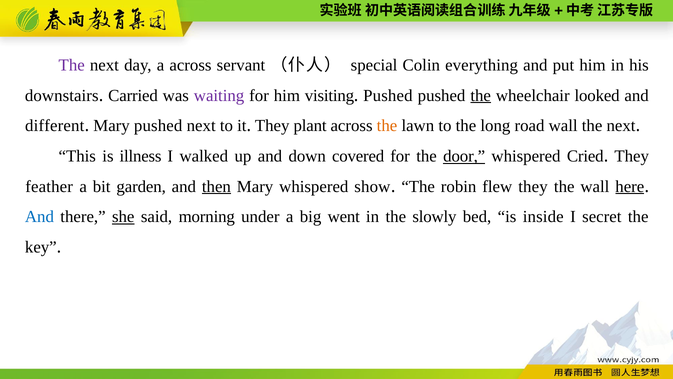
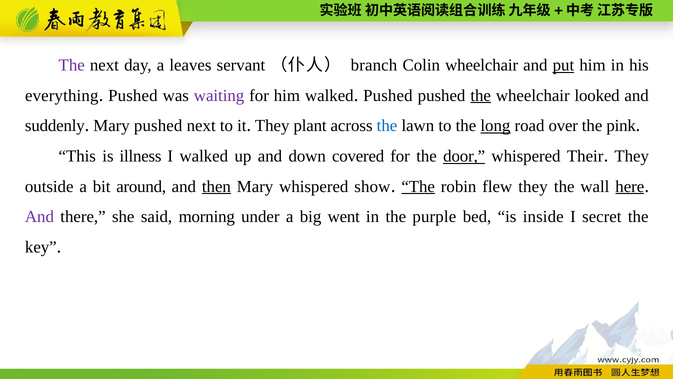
a across: across -> leaves (190, 65)
special: special -> branch (374, 65)
Colin everything: everything -> wheelchair (482, 65)
put underline: none -> present (563, 65)
downstairs: downstairs -> everything (62, 95)
Carried: Carried -> Pushed (133, 95)
him visiting: visiting -> walked (329, 95)
different: different -> suddenly (55, 126)
the colour: orange -> blue (387, 126)
long underline: none -> present (495, 126)
road wall: wall -> over (563, 126)
next: next -> pink (621, 126)
Cried: Cried -> Their (585, 156)
feather: feather -> outside (49, 186)
garden: garden -> around (141, 186)
The underline: none -> present (418, 186)
And colour: blue -> purple (39, 217)
she underline: present -> none (123, 217)
slowly: slowly -> purple (434, 217)
